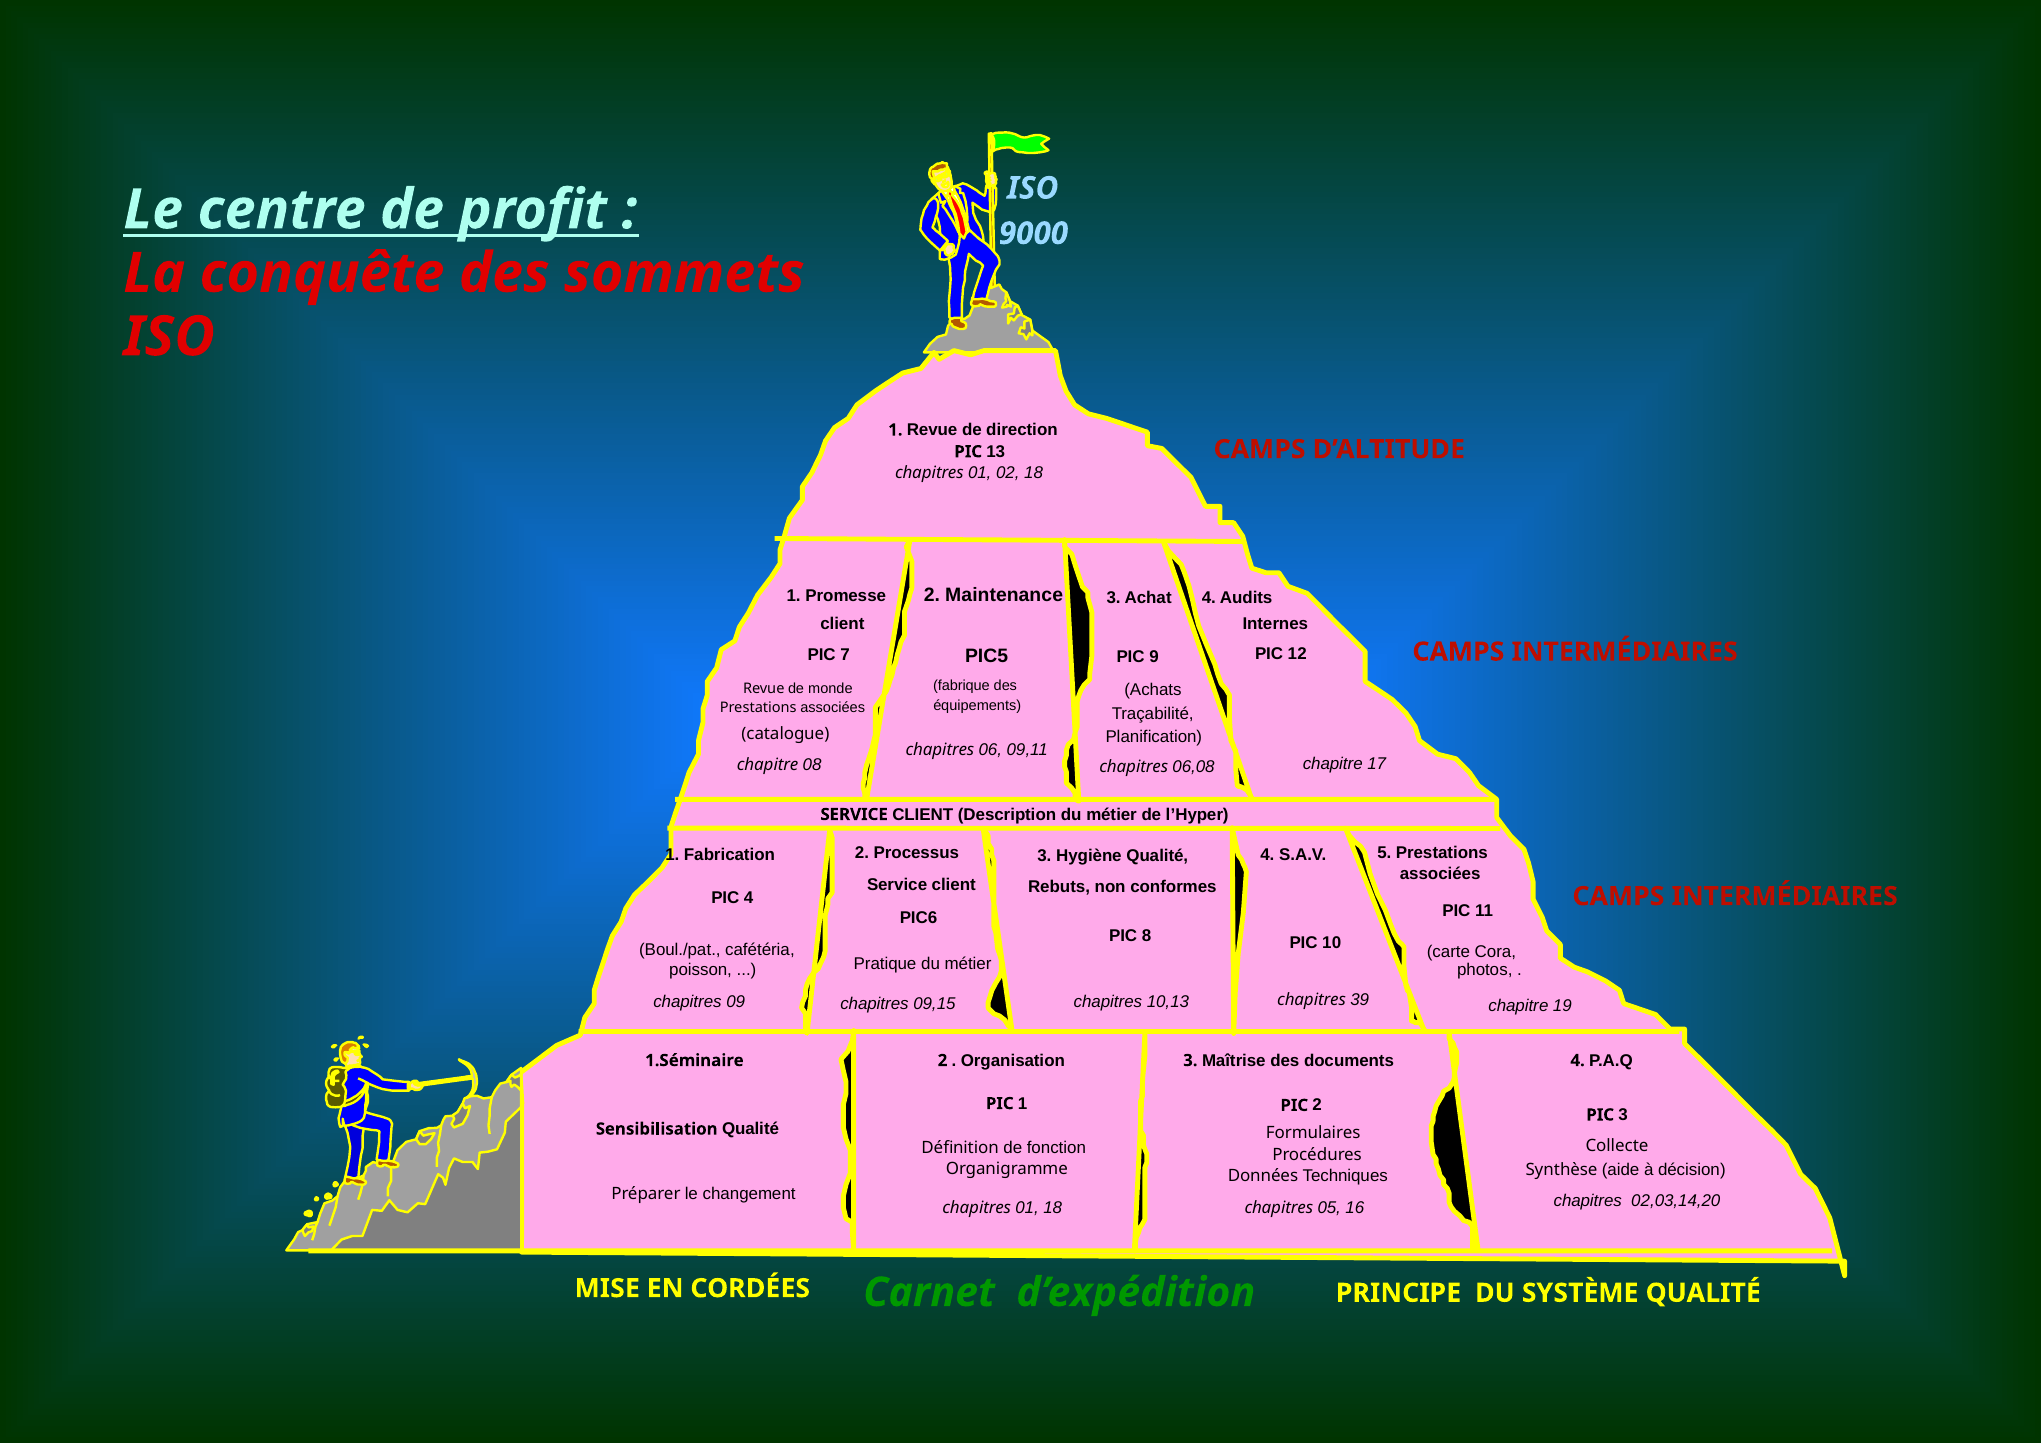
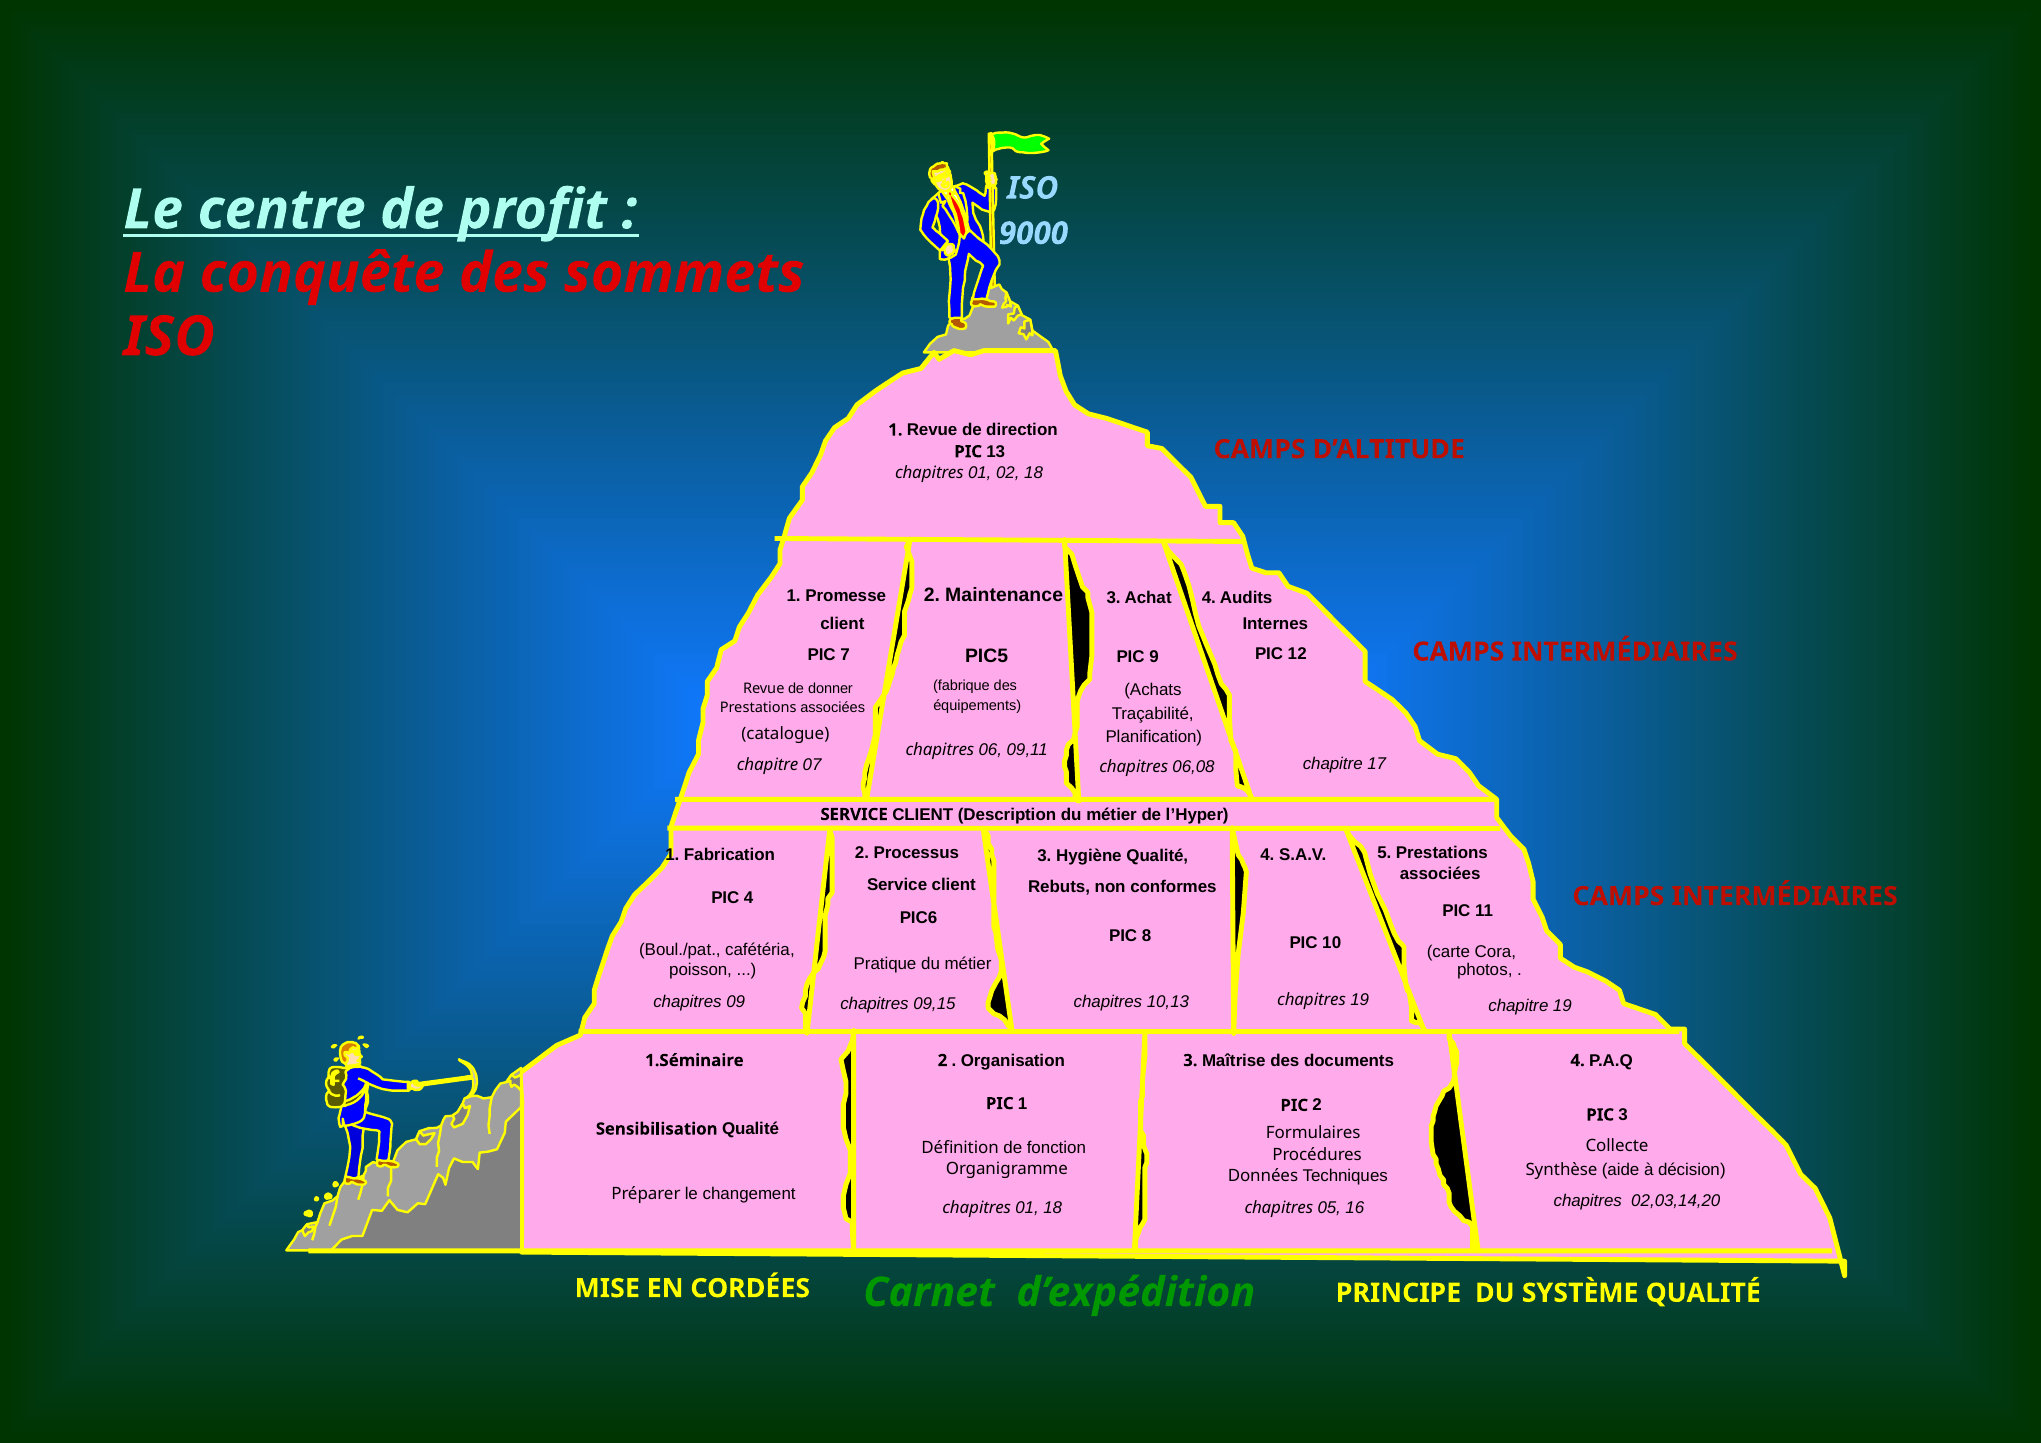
monde: monde -> donner (831, 688)
08: 08 -> 07 (812, 765)
chapitres 39: 39 -> 19 (1360, 1000)
